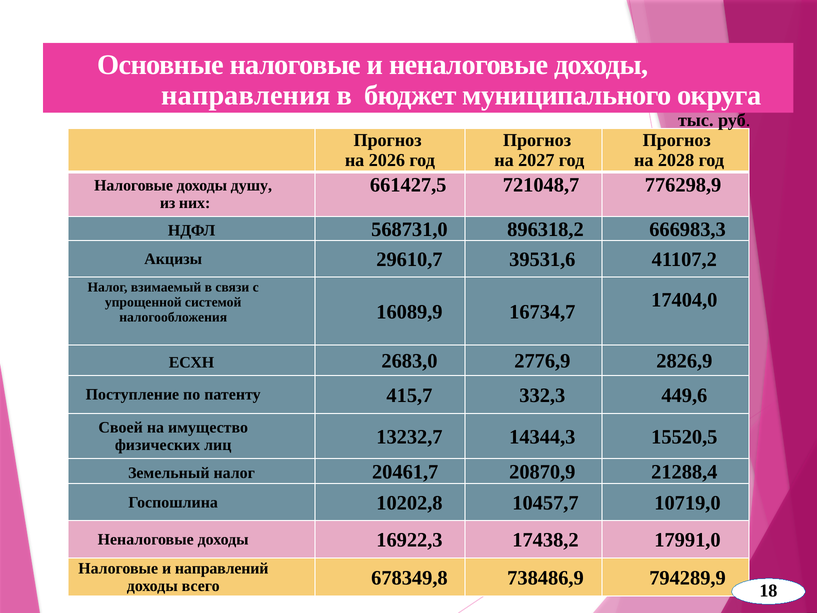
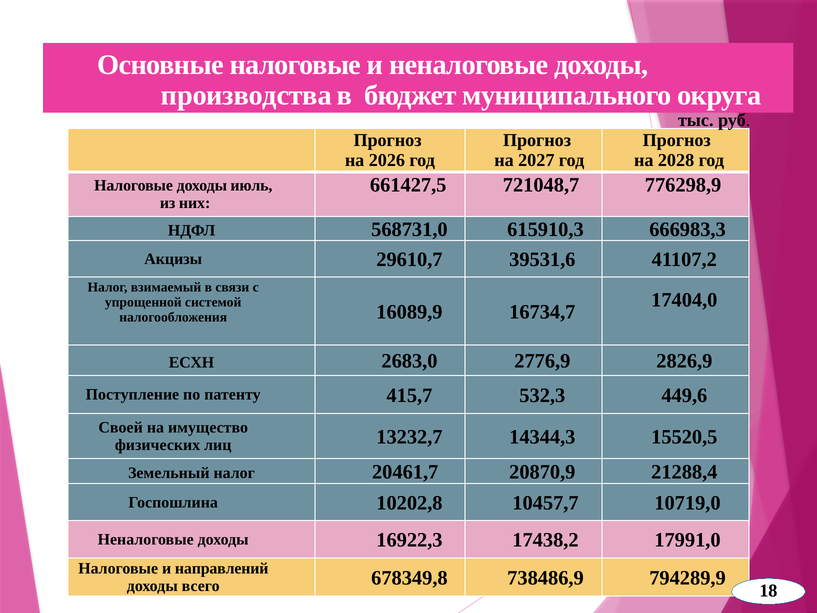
направления: направления -> производства (246, 96)
душу: душу -> июль (251, 185)
896318,2: 896318,2 -> 615910,3 (545, 229)
332,3: 332,3 -> 532,3 (542, 395)
